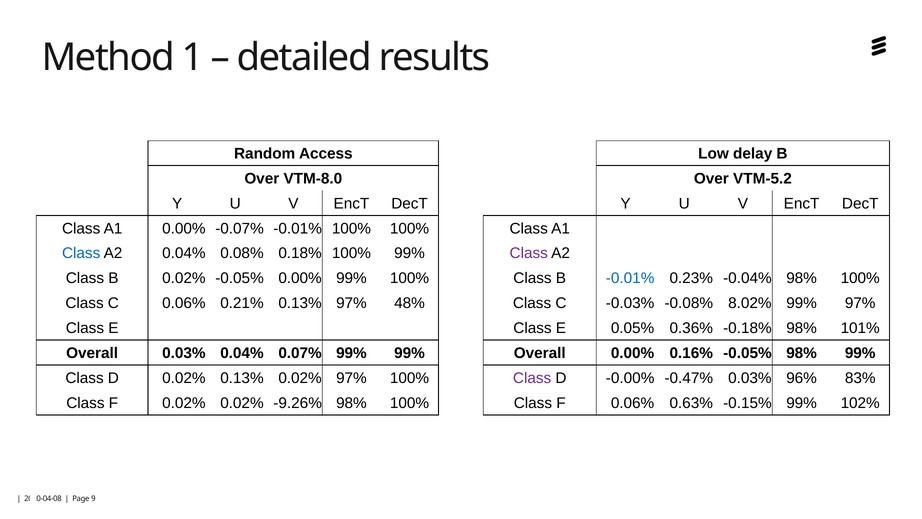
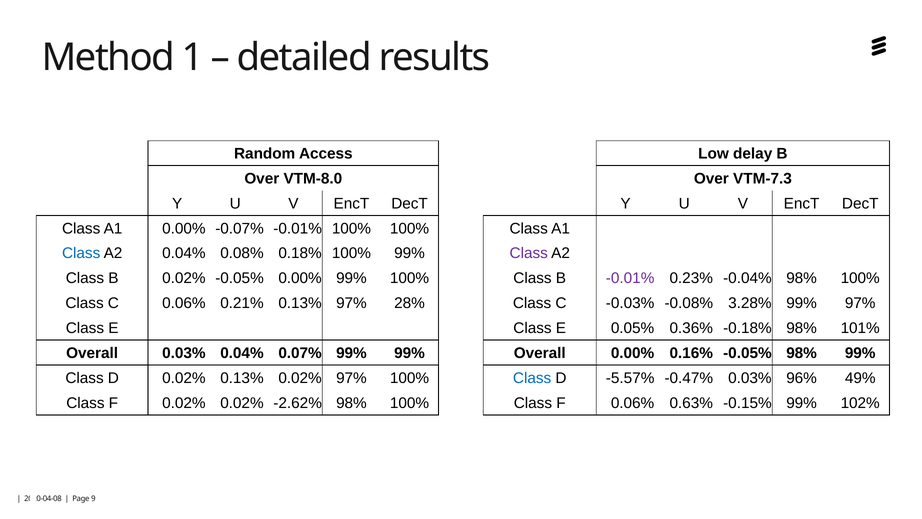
VTM-5.2: VTM-5.2 -> VTM-7.3 (762, 178)
-0.01% colour: blue -> purple (630, 278)
48%: 48% -> 28% (410, 303)
8.02%: 8.02% -> 3.28% (750, 303)
Class colour: purple -> blue (532, 378)
-0.00%: -0.00% -> -5.57% (630, 378)
83%: 83% -> 49% (860, 378)
-9.26%: -9.26% -> -2.62% (298, 403)
